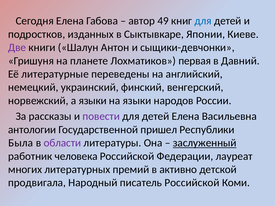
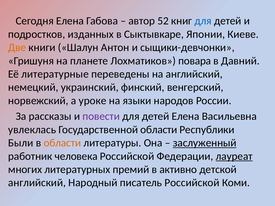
49: 49 -> 52 (163, 21)
Две colour: purple -> orange (17, 48)
первая: первая -> повара (195, 61)
а языки: языки -> уроке (93, 101)
антологии: антологии -> увлеклась (32, 130)
Государственной пришел: пришел -> области (159, 130)
Была: Была -> Были (21, 143)
области colour: purple -> orange (62, 143)
лауреат underline: none -> present (234, 156)
продвигала: продвигала -> английский (37, 183)
